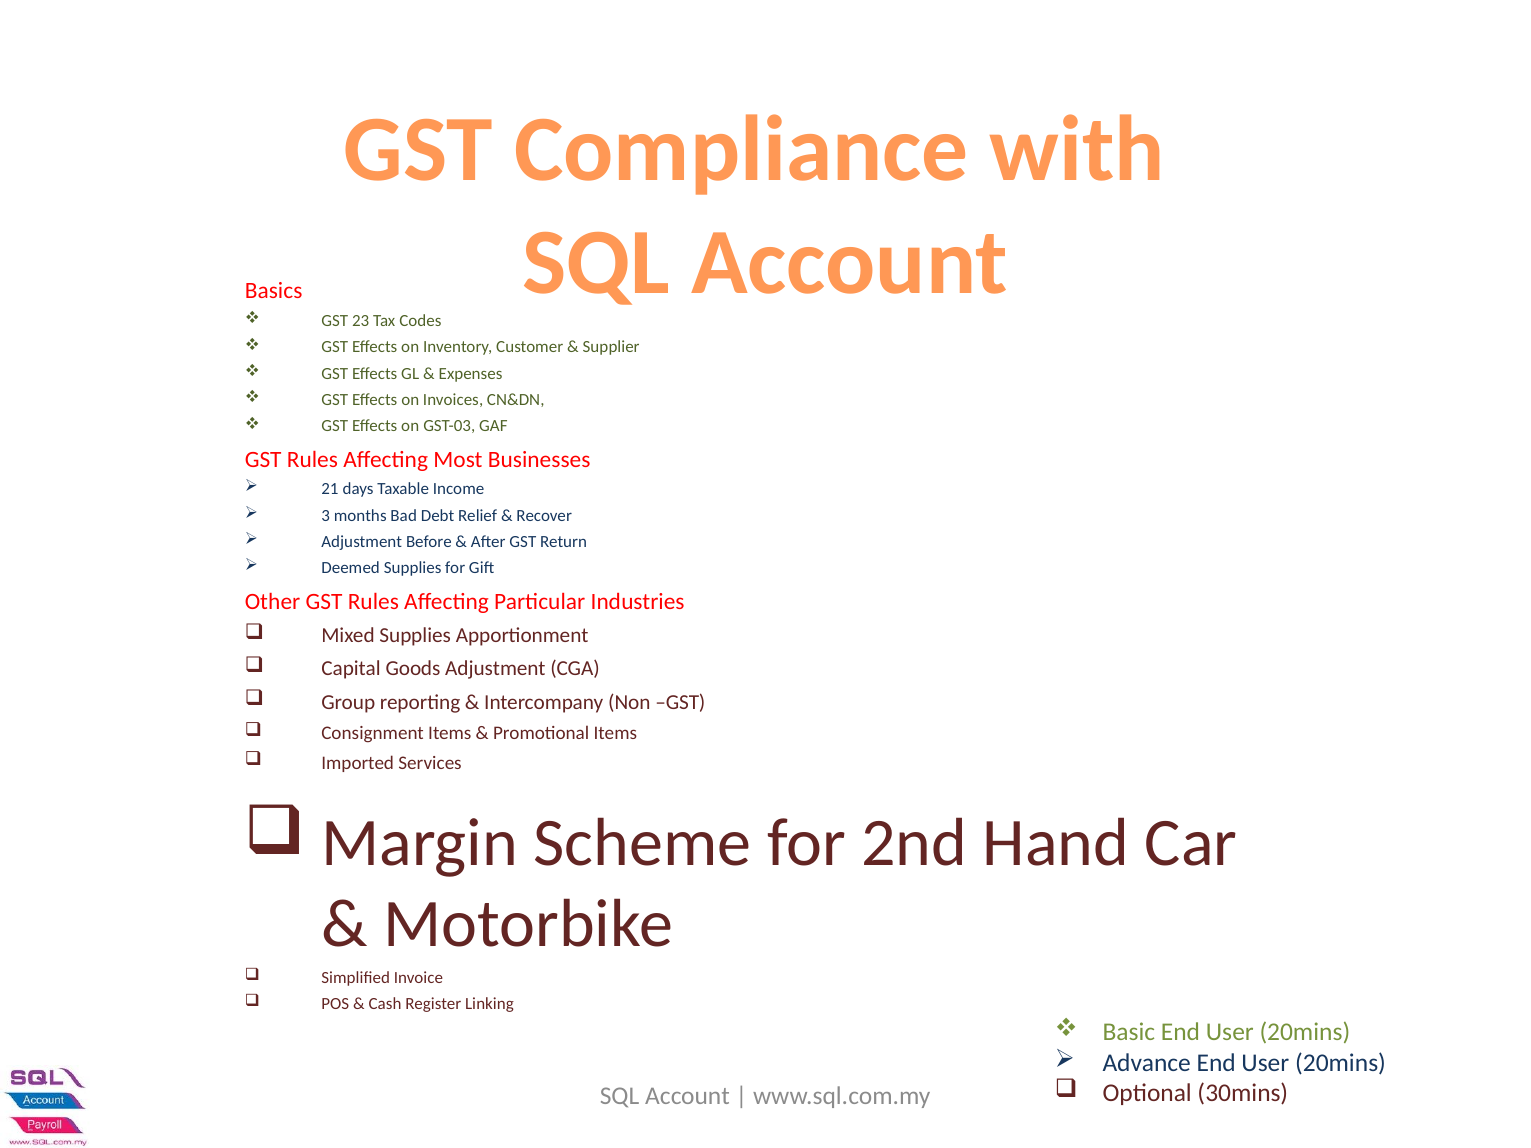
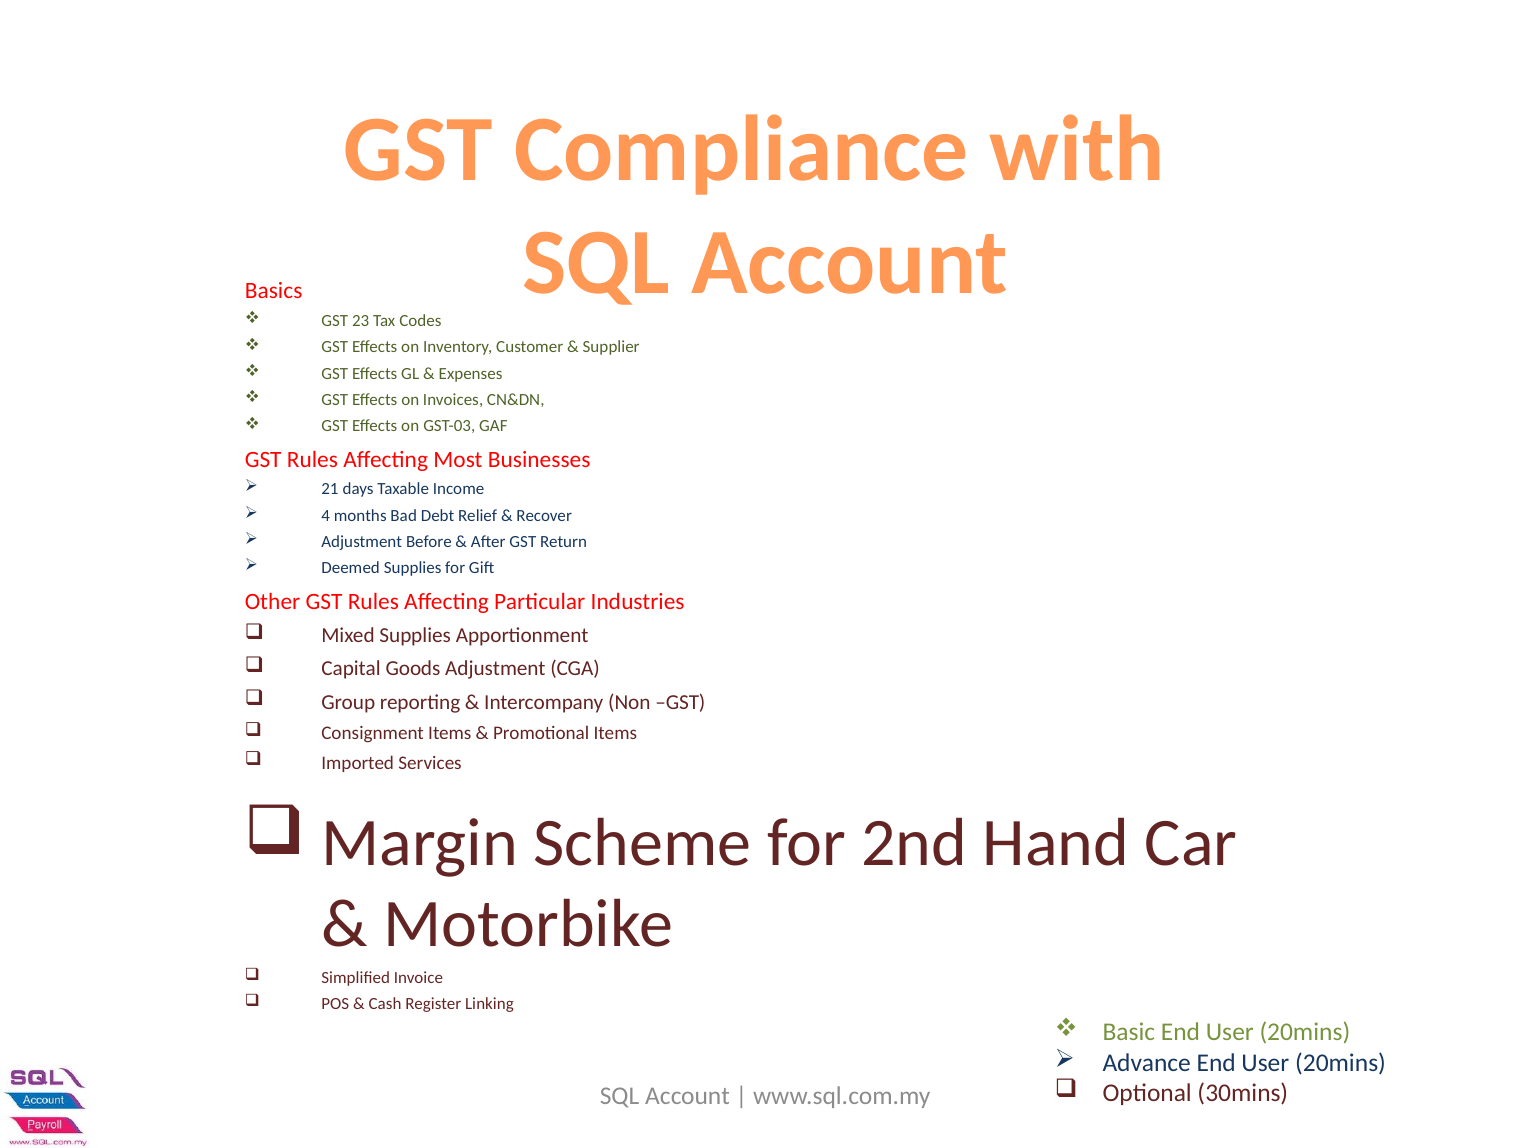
3: 3 -> 4 (326, 516)
